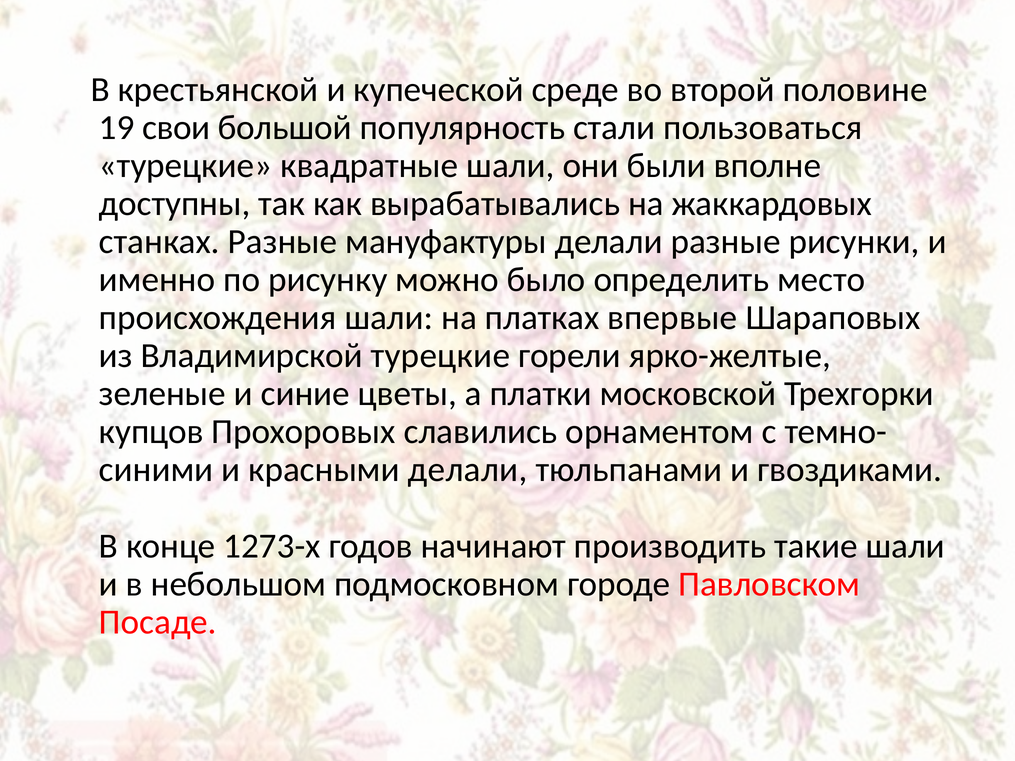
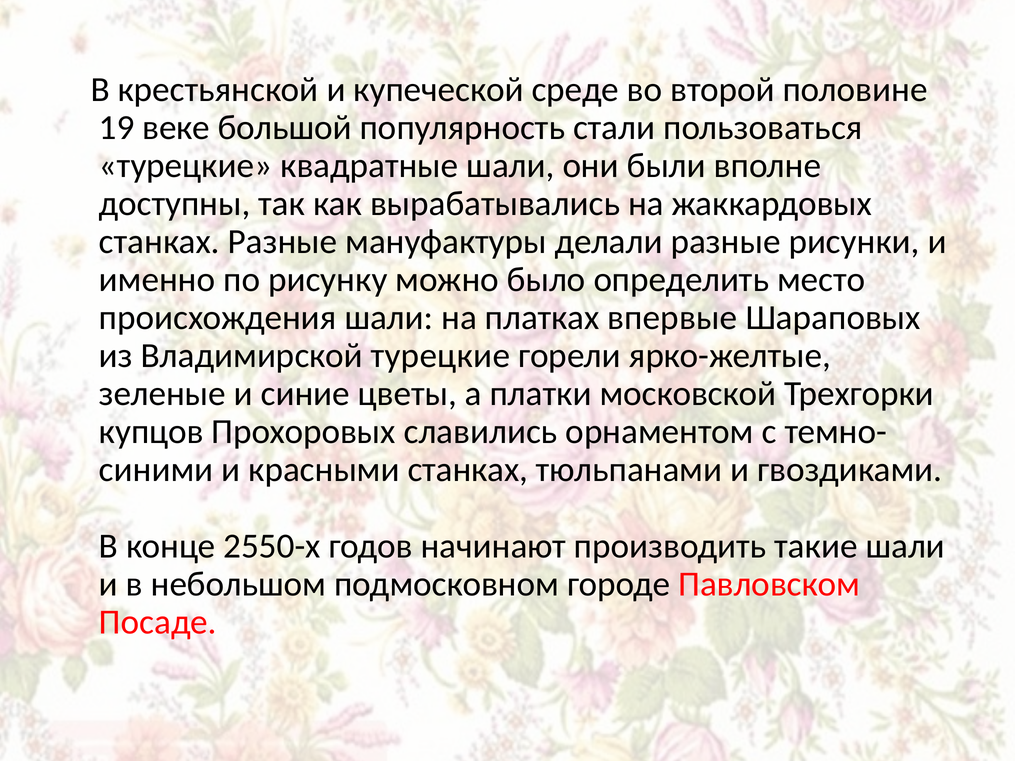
свои: свои -> веке (176, 128)
красными делали: делали -> станках (468, 470)
1273-х: 1273-х -> 2550-х (272, 546)
